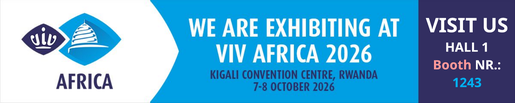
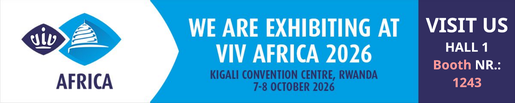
1243 colour: light blue -> pink (467, 83)
